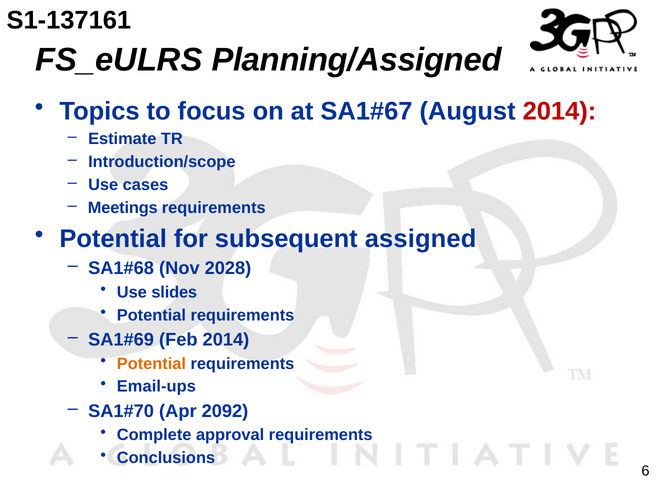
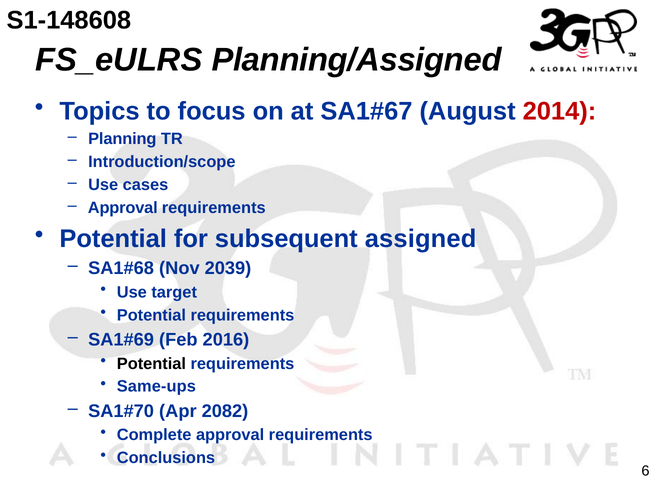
S1-137161: S1-137161 -> S1-148608 (69, 20)
Estimate: Estimate -> Planning (122, 139)
Meetings: Meetings -> Approval (123, 208)
2028: 2028 -> 2039 (228, 268)
slides: slides -> target (174, 292)
Feb 2014: 2014 -> 2016 (226, 340)
Potential colour: orange -> black (151, 364)
Email-ups: Email-ups -> Same-ups (156, 387)
2092: 2092 -> 2082 (225, 411)
